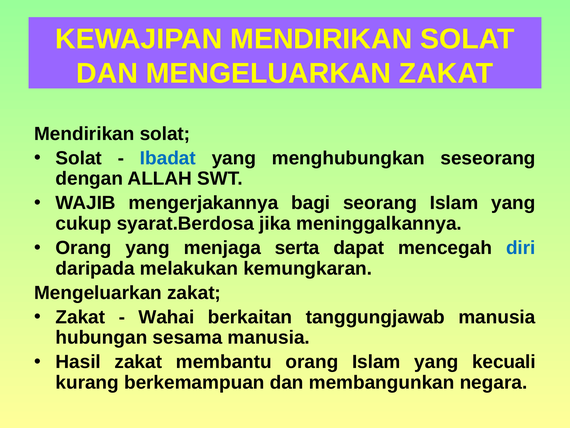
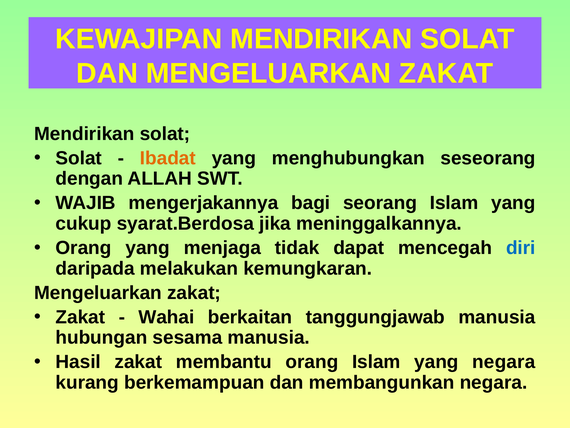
Ibadat colour: blue -> orange (168, 158)
serta: serta -> tidak (297, 248)
yang kecuali: kecuali -> negara (504, 362)
